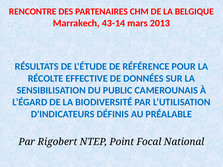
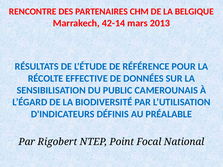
43-14: 43-14 -> 42-14 (114, 23)
